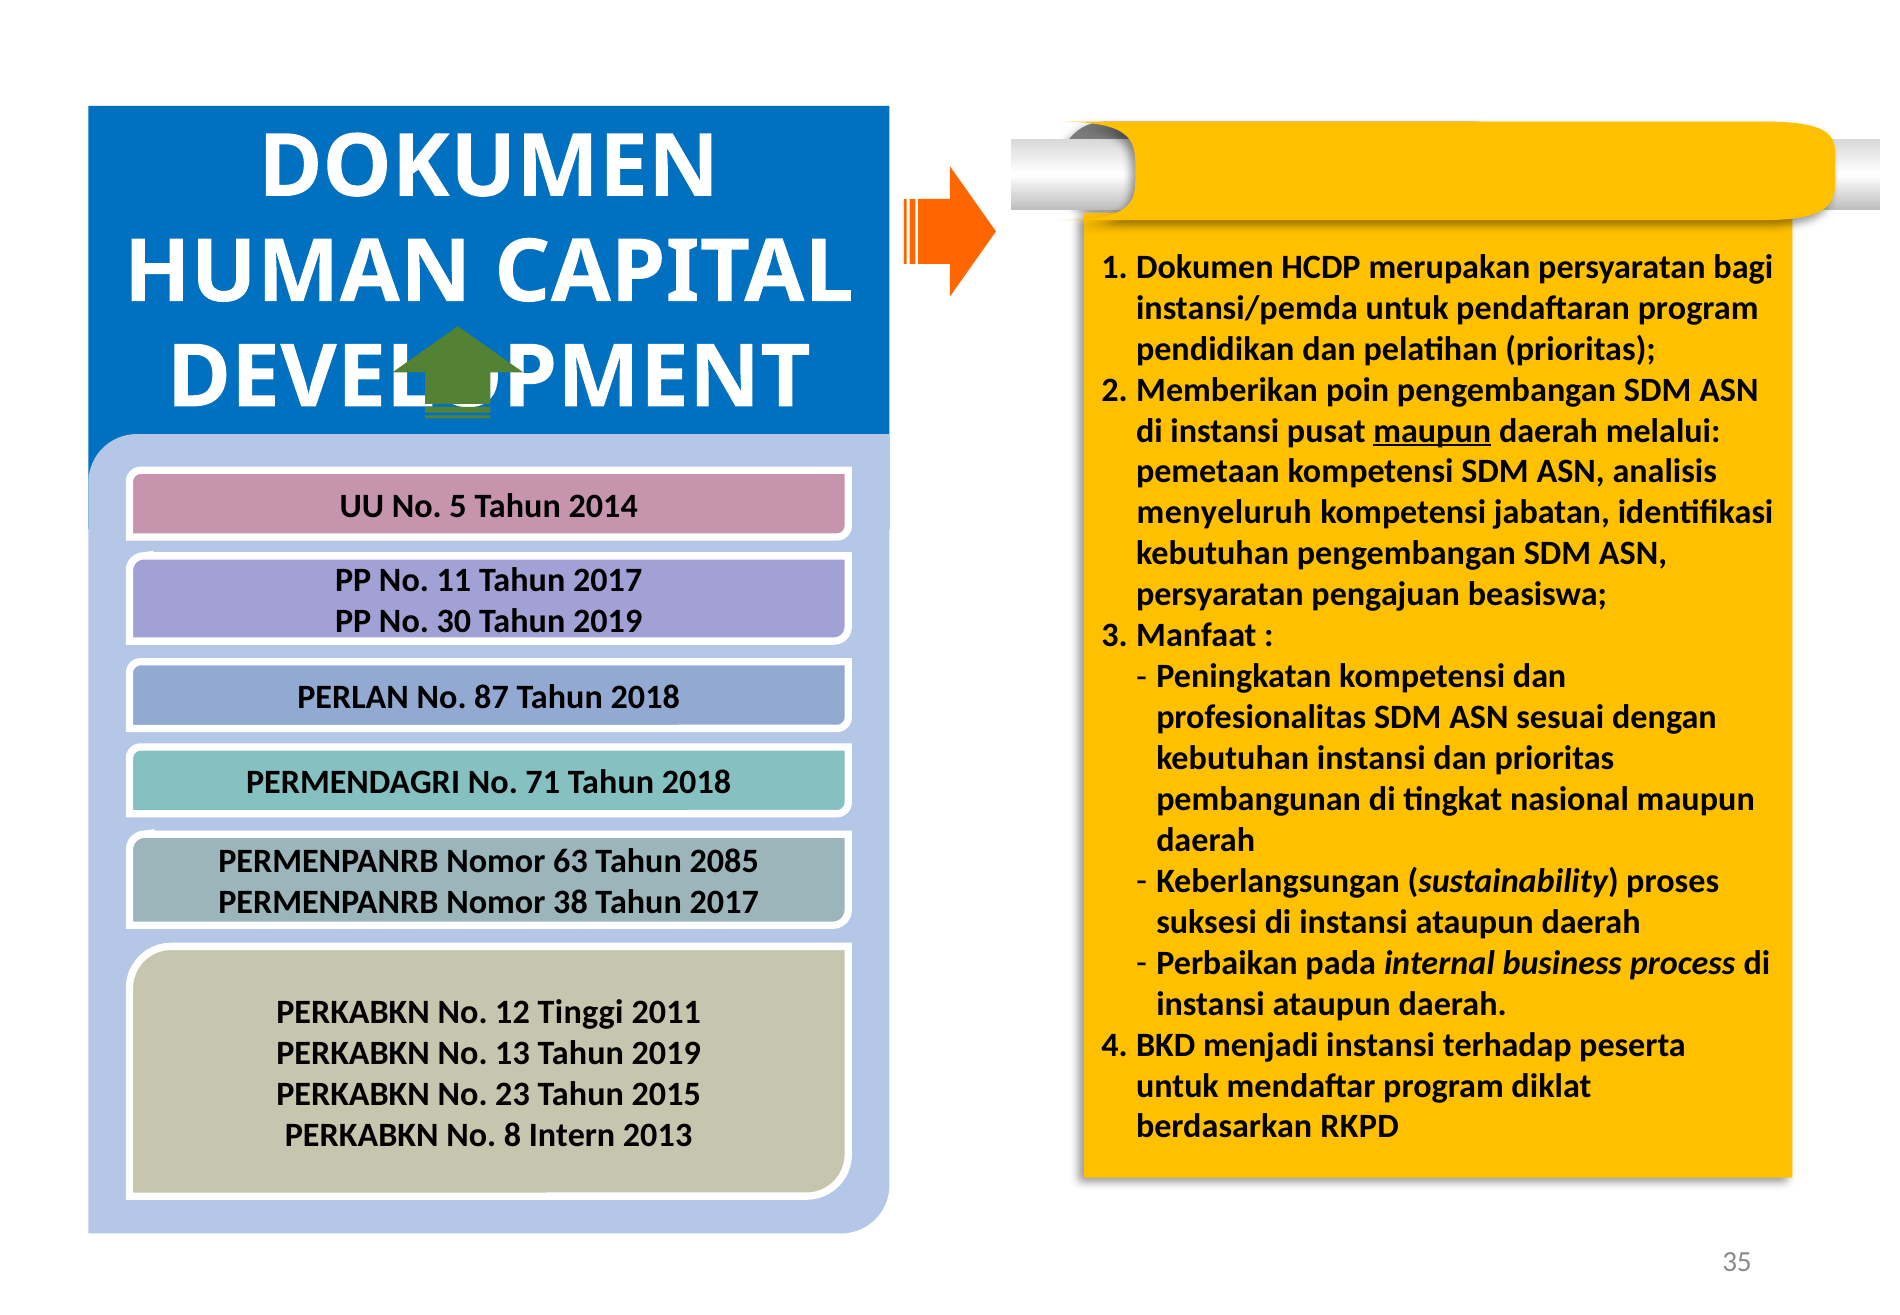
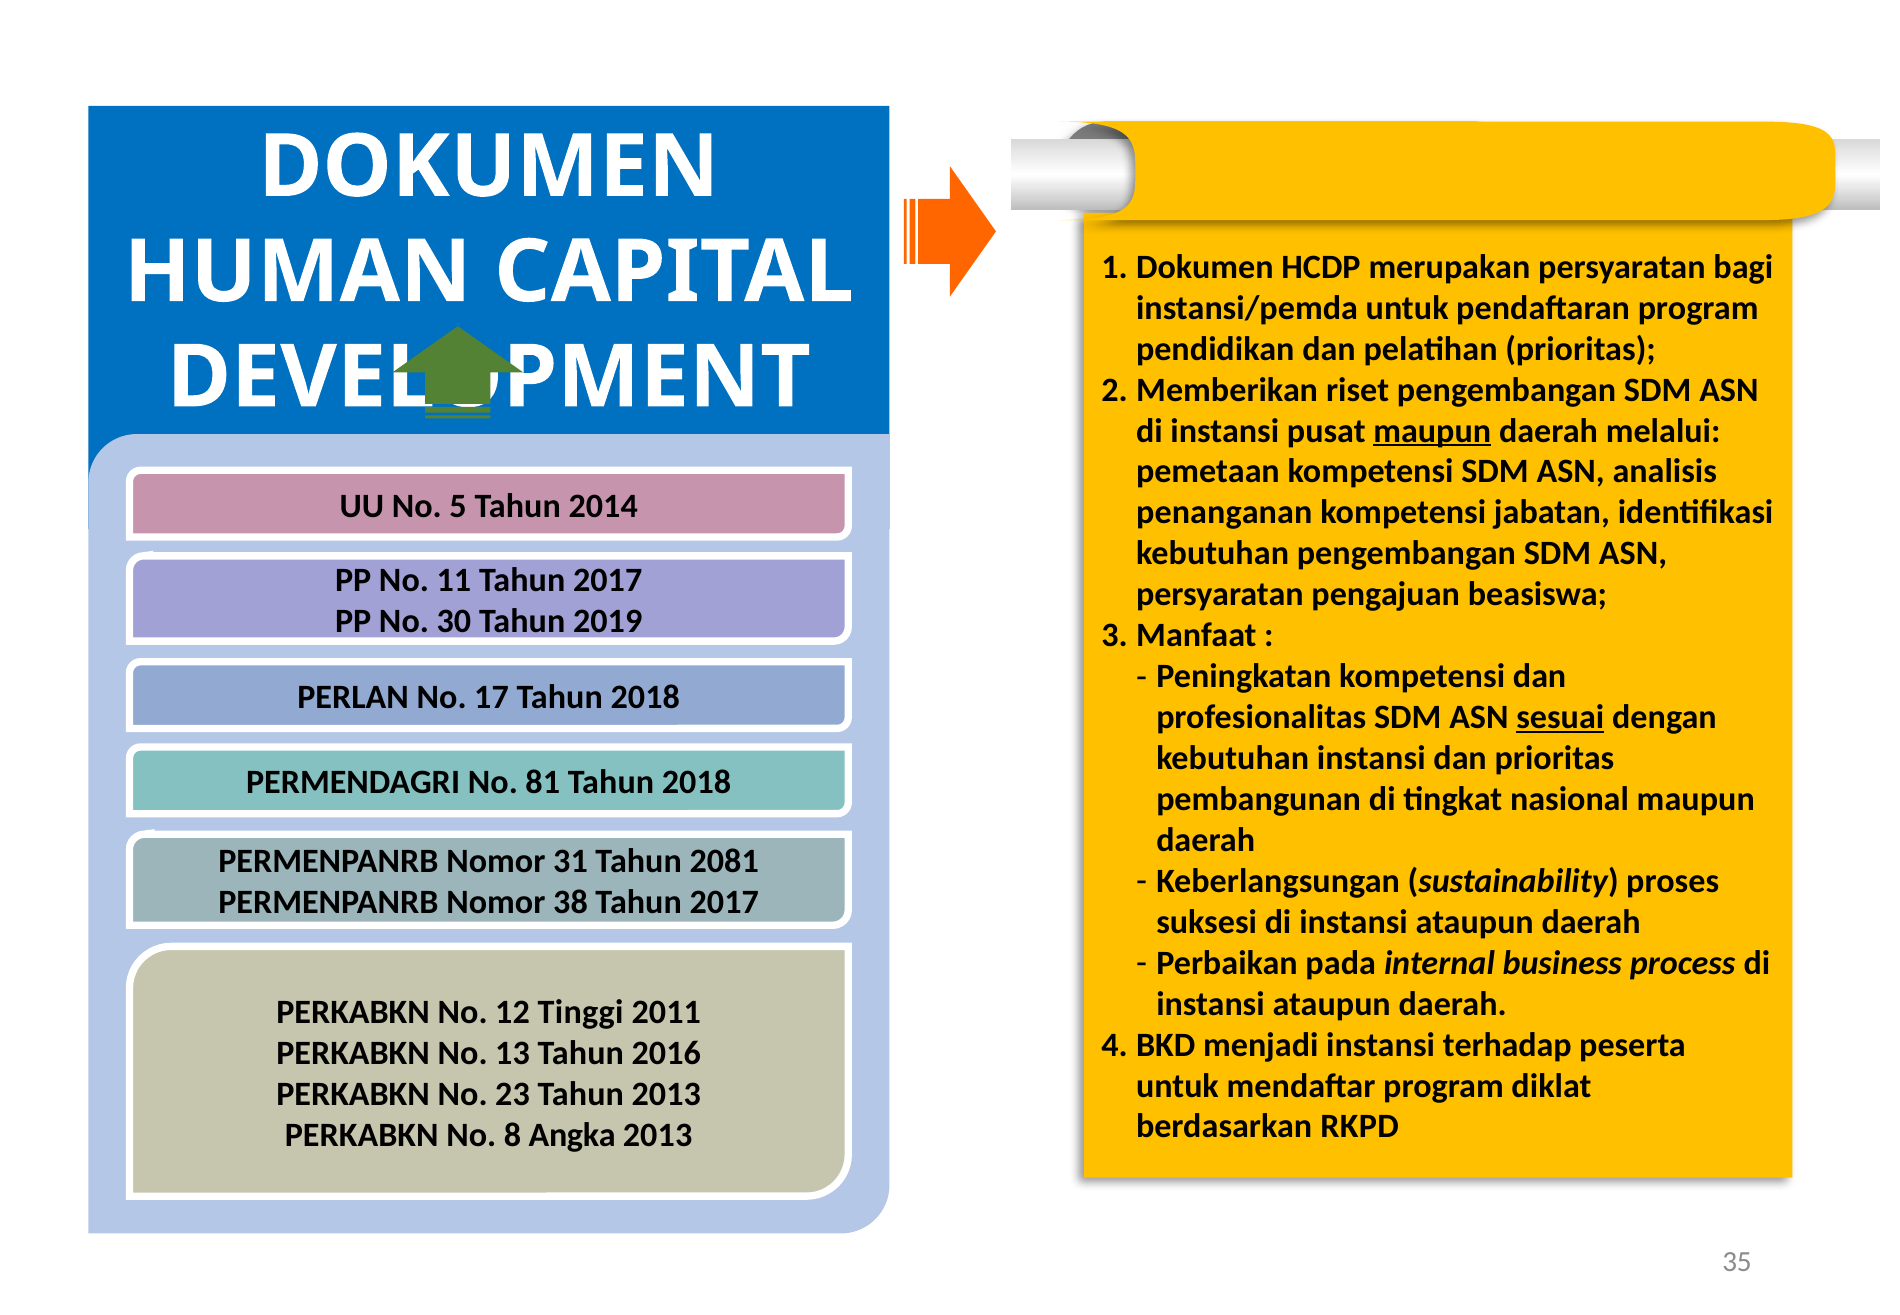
poin: poin -> riset (1358, 390)
menyeluruh: menyeluruh -> penanganan (1224, 513)
87: 87 -> 17 (492, 698)
sesuai underline: none -> present (1560, 718)
71: 71 -> 81 (543, 783)
63: 63 -> 31 (571, 862)
2085: 2085 -> 2081 (724, 862)
13 Tahun 2019: 2019 -> 2016 (666, 1053)
Tahun 2015: 2015 -> 2013 (666, 1094)
Intern: Intern -> Angka (572, 1135)
